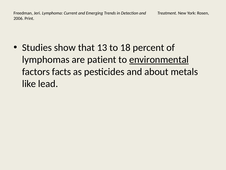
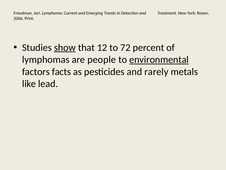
show underline: none -> present (65, 47)
13: 13 -> 12 (102, 47)
18: 18 -> 72 (125, 47)
patient: patient -> people (102, 59)
about: about -> rarely (156, 72)
